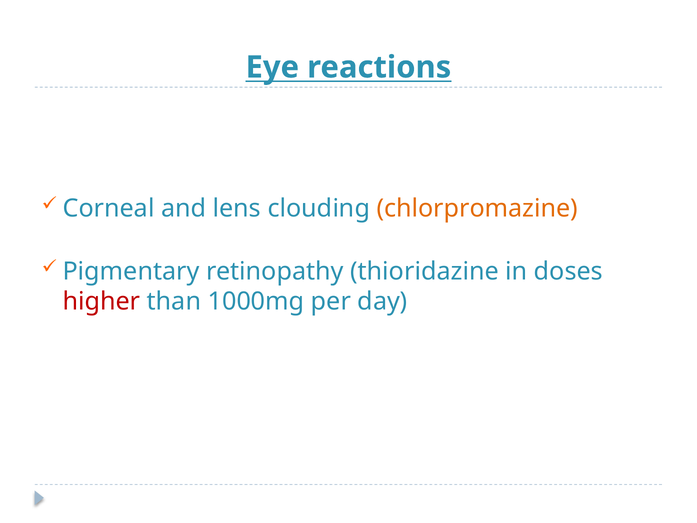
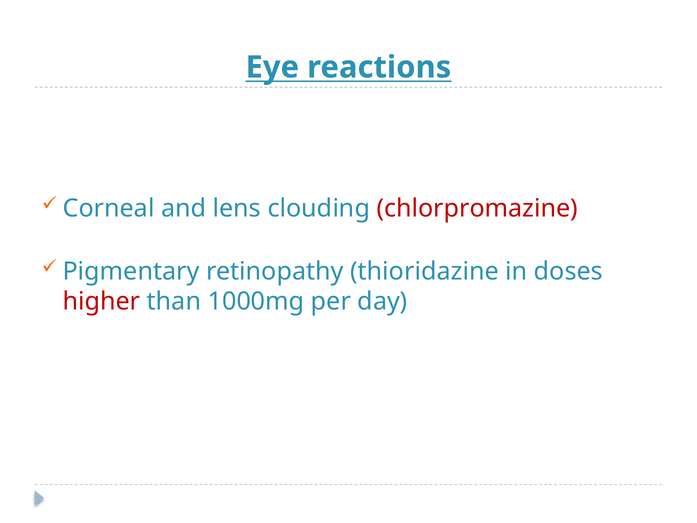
chlorpromazine colour: orange -> red (477, 209)
